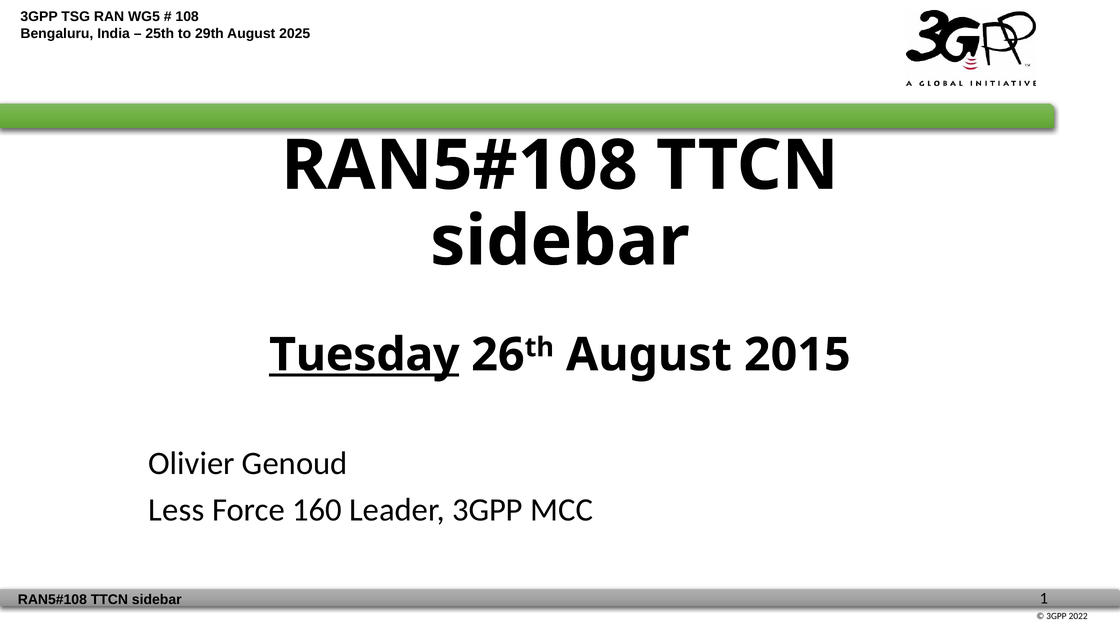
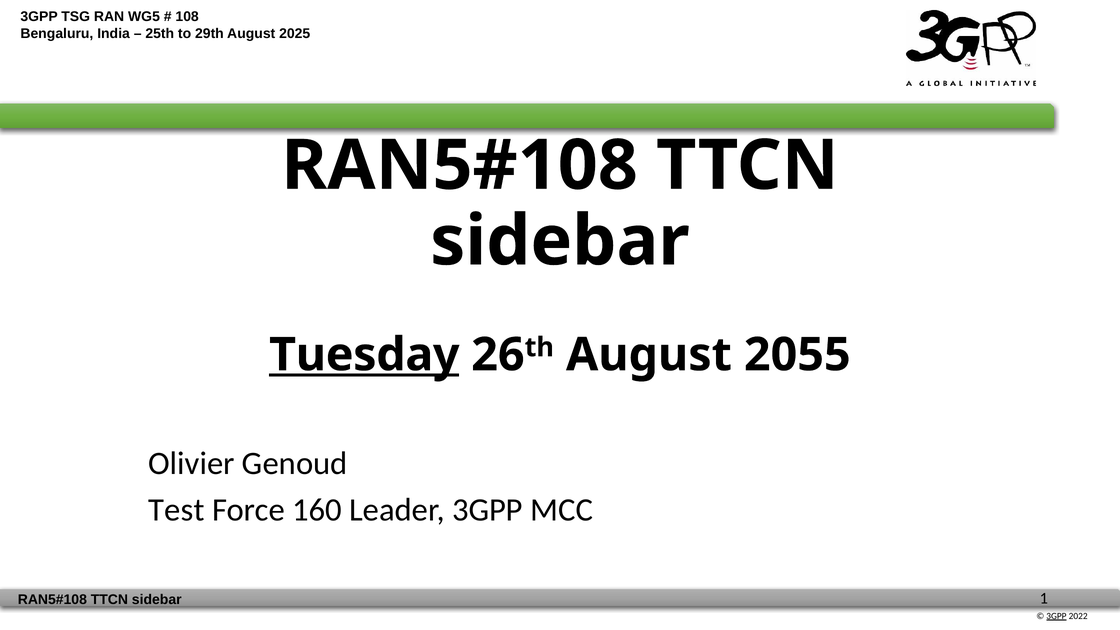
2015: 2015 -> 2055 (797, 355)
Less: Less -> Test (177, 510)
3GPP underline: none -> present (1056, 616)
